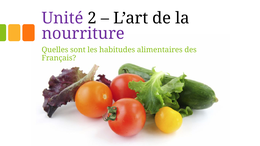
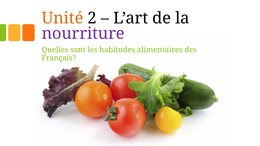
Unité colour: purple -> orange (62, 18)
